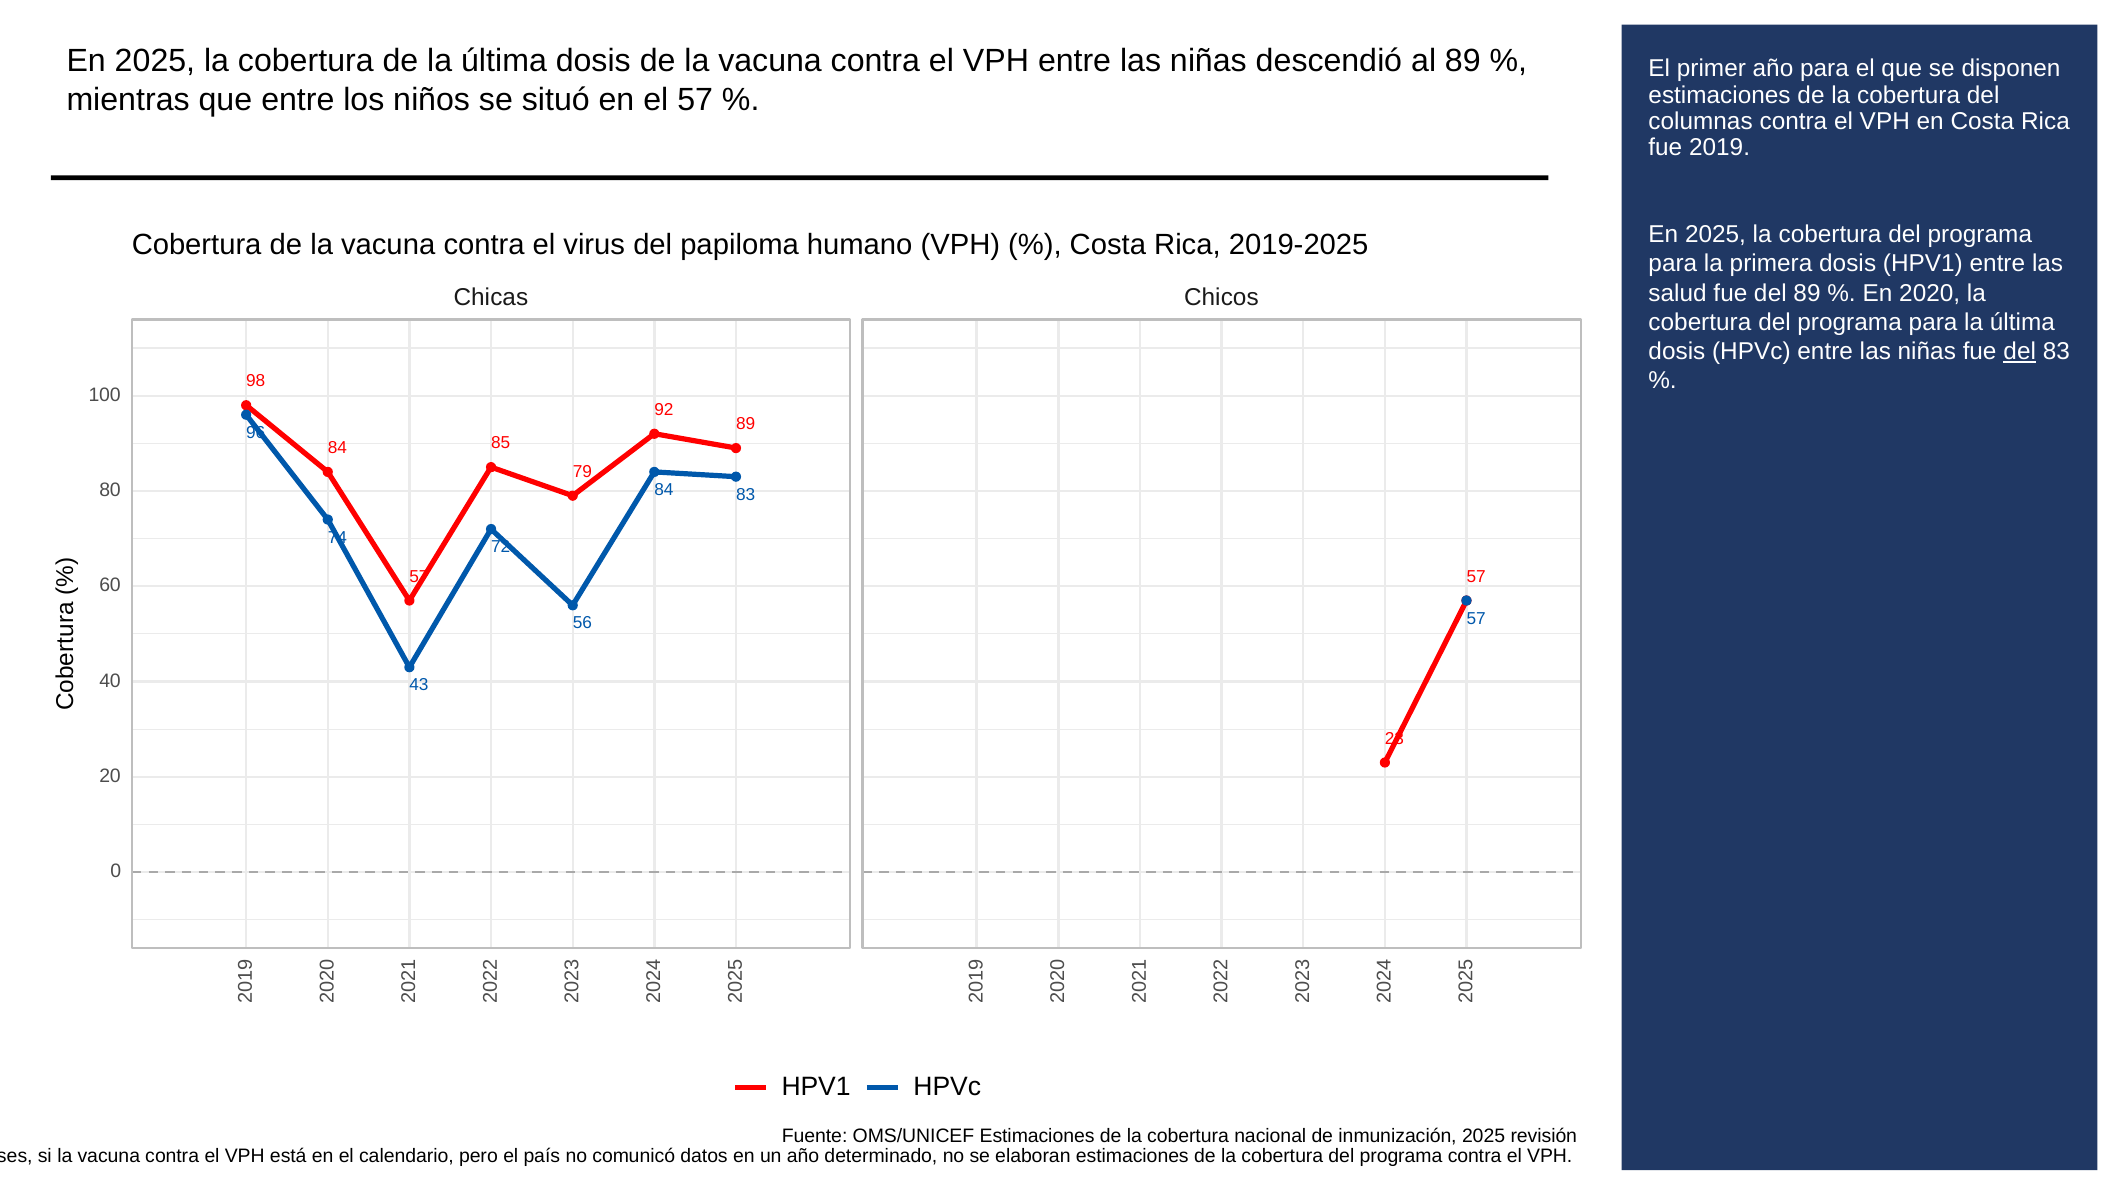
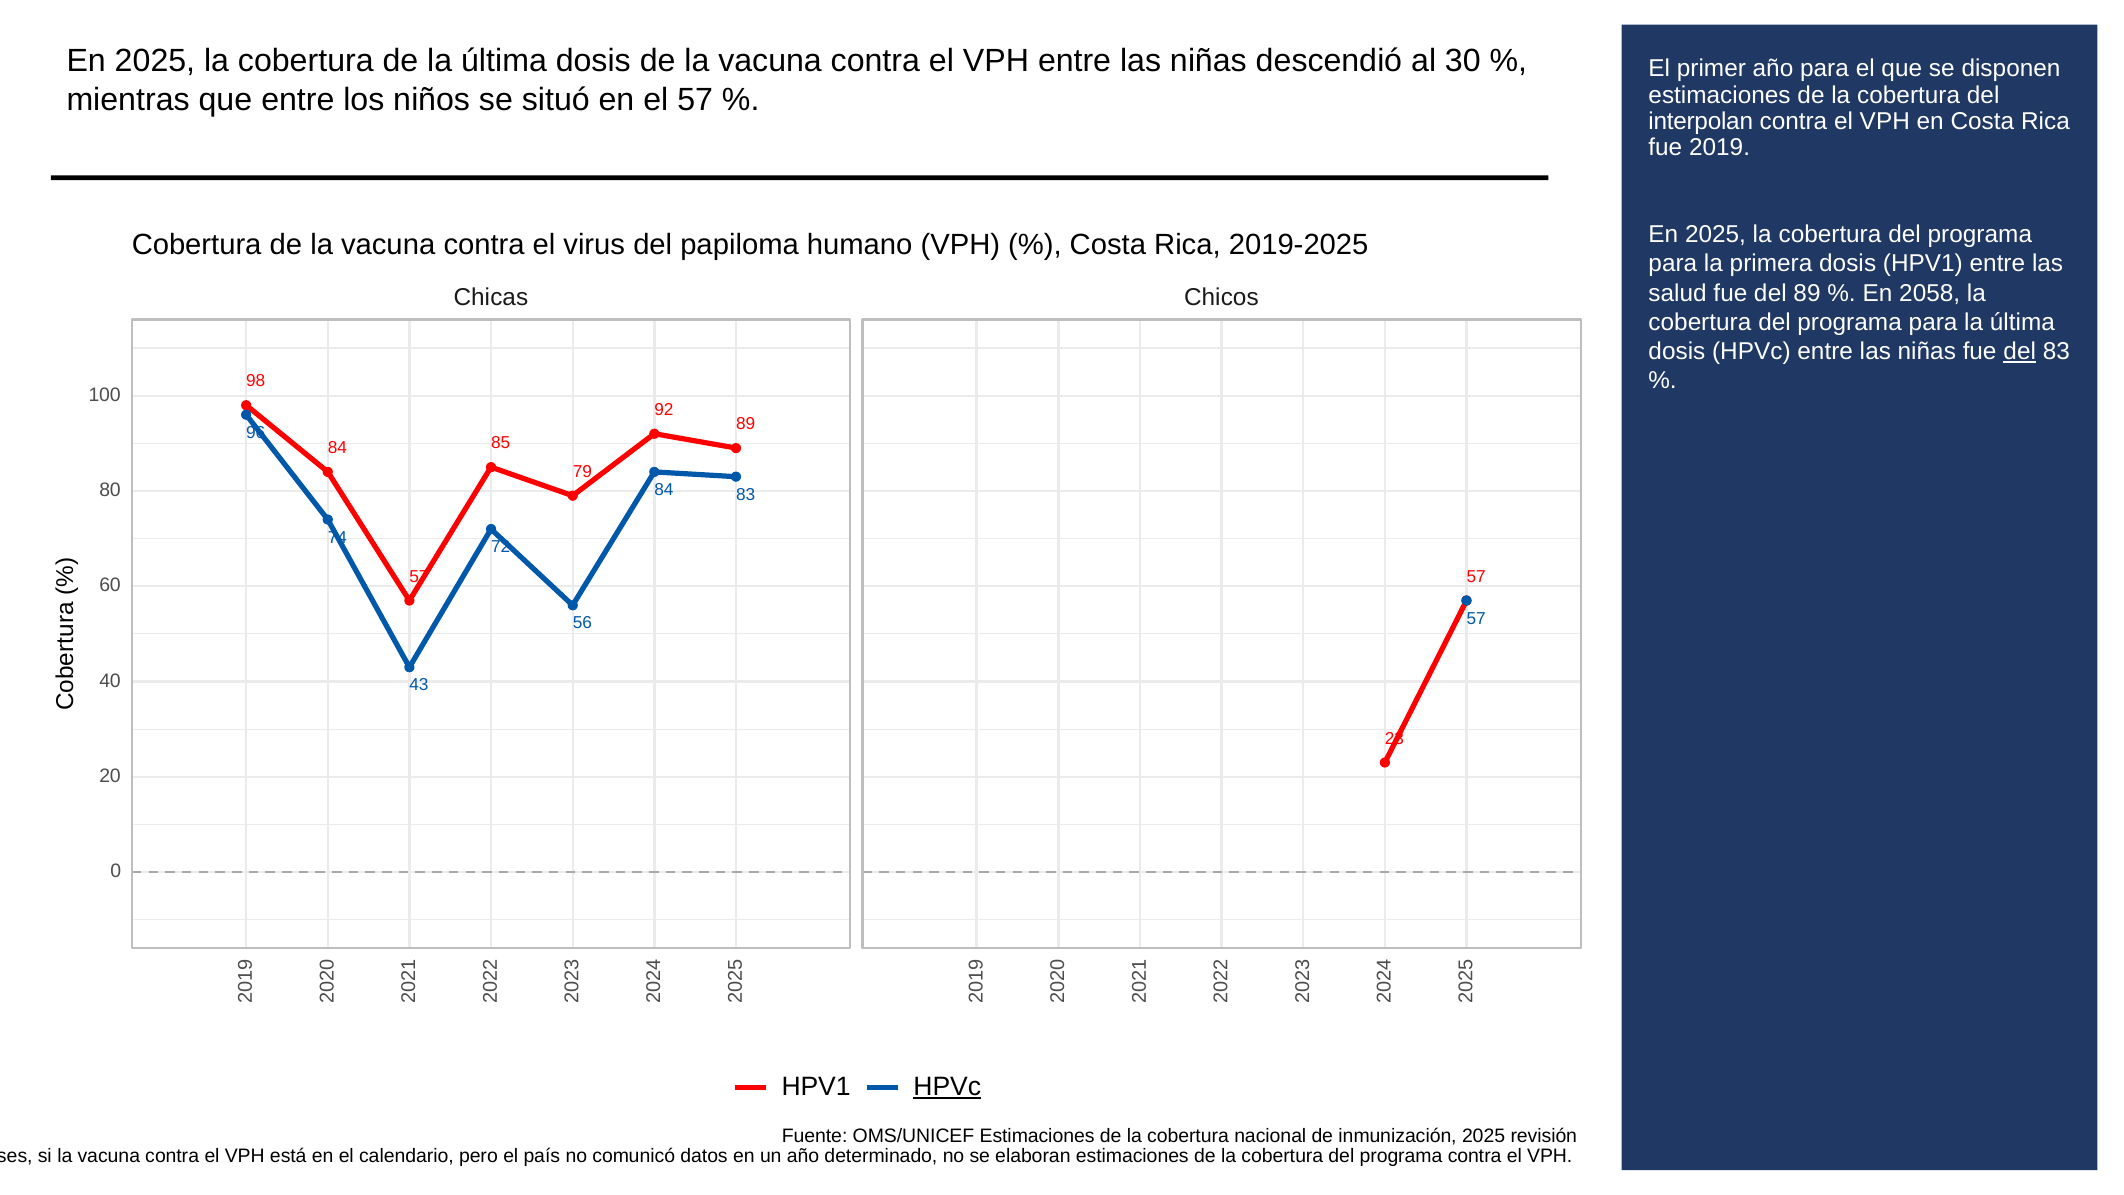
al 89: 89 -> 30 (1463, 61)
columnas: columnas -> interpolan (1701, 121)
2020: 2020 -> 2058 (1930, 293)
HPVc underline: none -> present (947, 1086)
